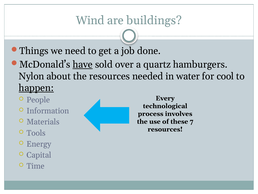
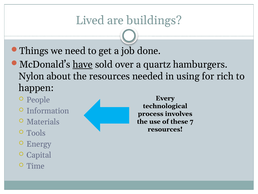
Wind: Wind -> Lived (90, 20)
water: water -> using (188, 76)
cool: cool -> rich (225, 76)
happen underline: present -> none (36, 88)
